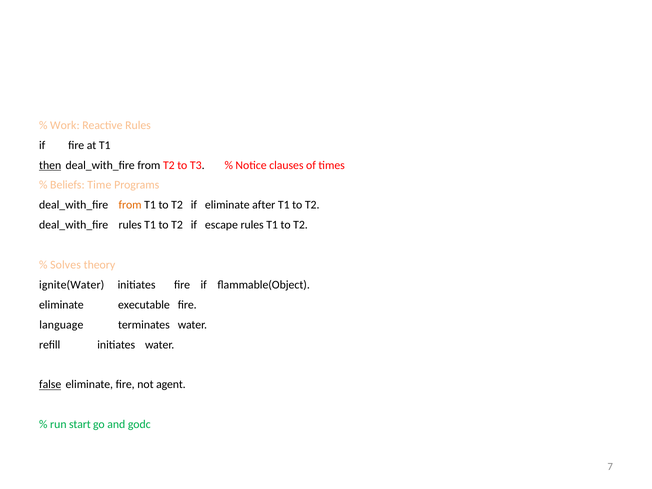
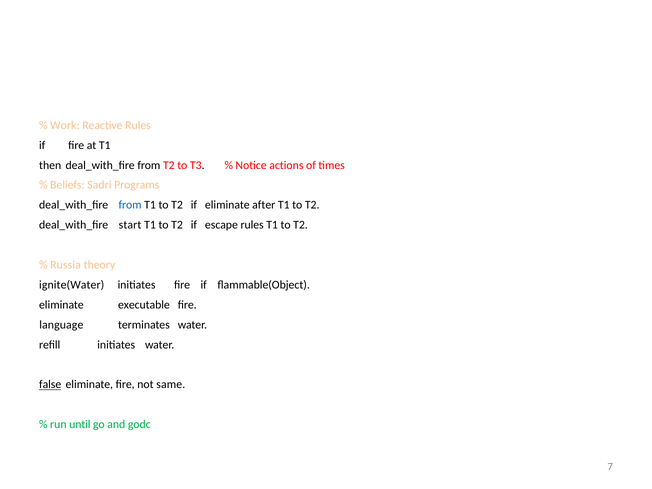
then underline: present -> none (50, 165)
clauses: clauses -> actions (286, 165)
Time: Time -> Sadri (99, 185)
from colour: orange -> blue (130, 205)
deal_with_fire rules: rules -> start (130, 225)
Solves: Solves -> Russia (66, 265)
agent: agent -> same (171, 385)
start: start -> until (80, 424)
